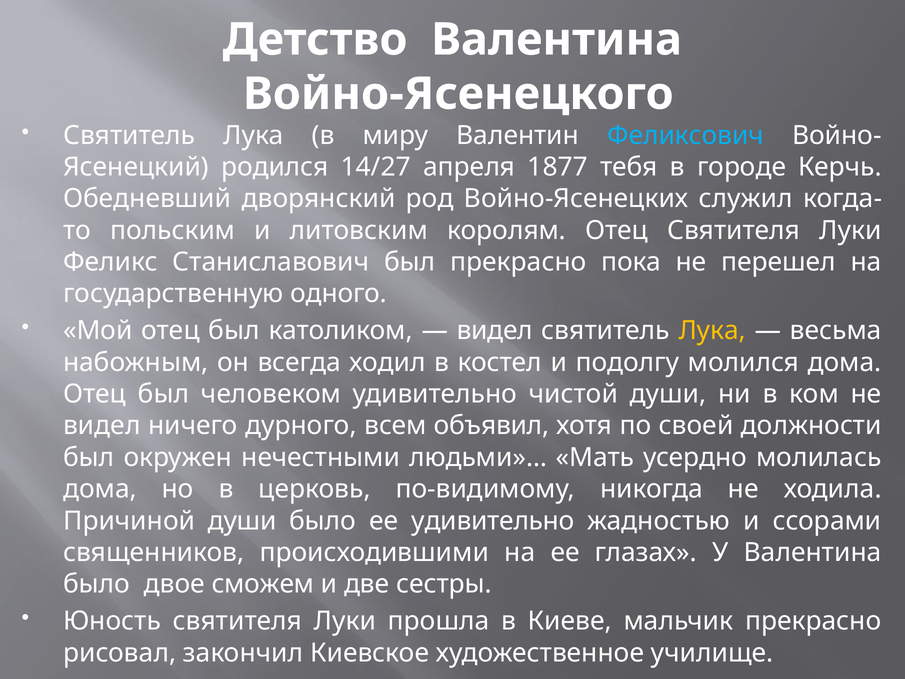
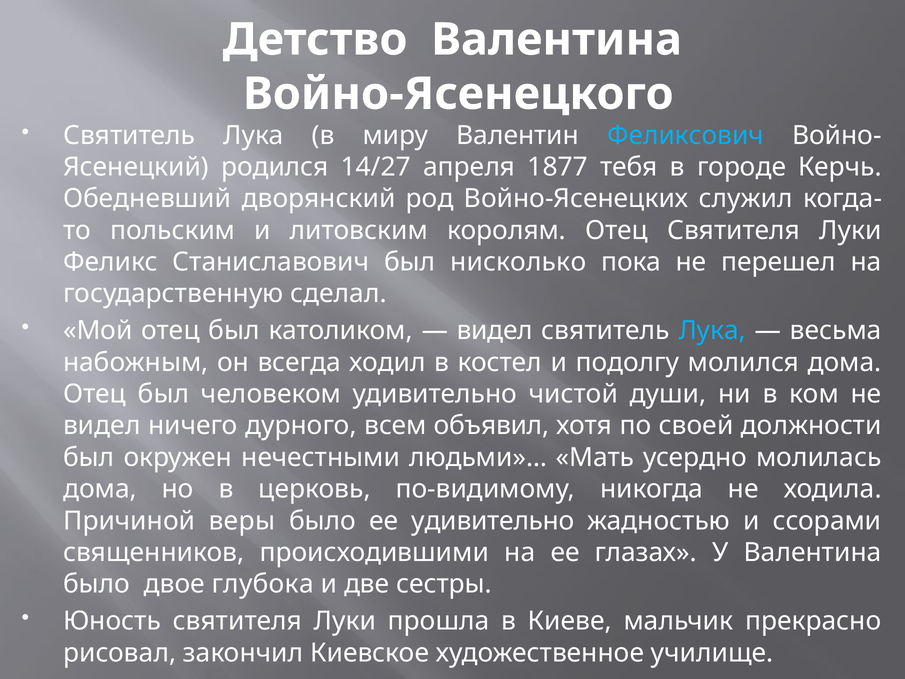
был прекрасно: прекрасно -> нисколько (518, 262)
одного: одного -> сделал (339, 294)
Лука colour: yellow -> light blue (712, 331)
Причиной души: души -> веры (242, 521)
сможем: сможем -> глубока (263, 584)
